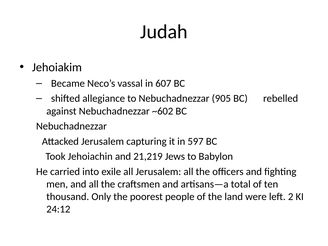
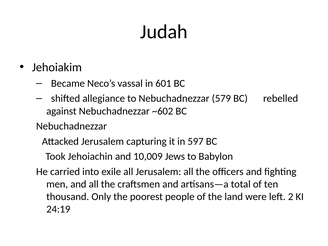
607: 607 -> 601 (163, 83)
905: 905 -> 579 (221, 99)
21,219: 21,219 -> 10,009 (148, 156)
24:12: 24:12 -> 24:19 (58, 209)
